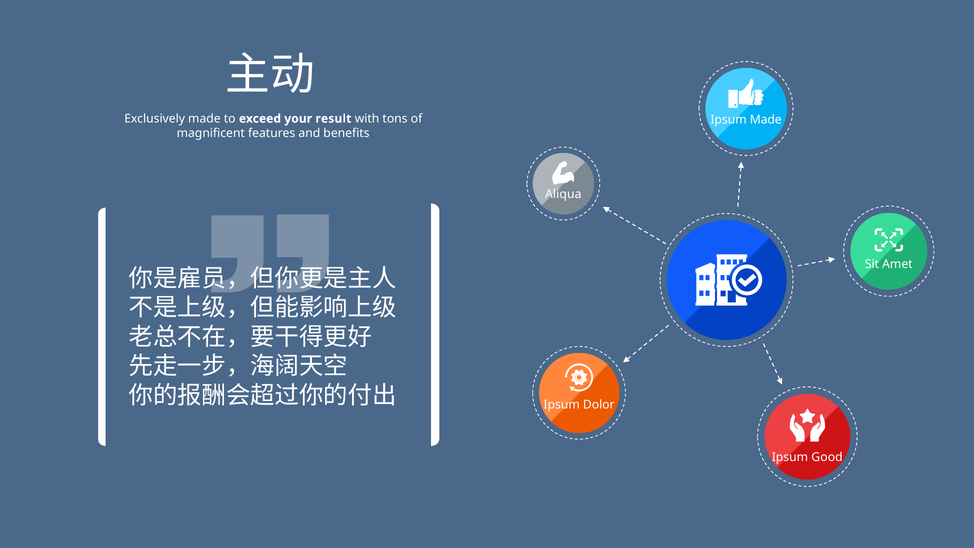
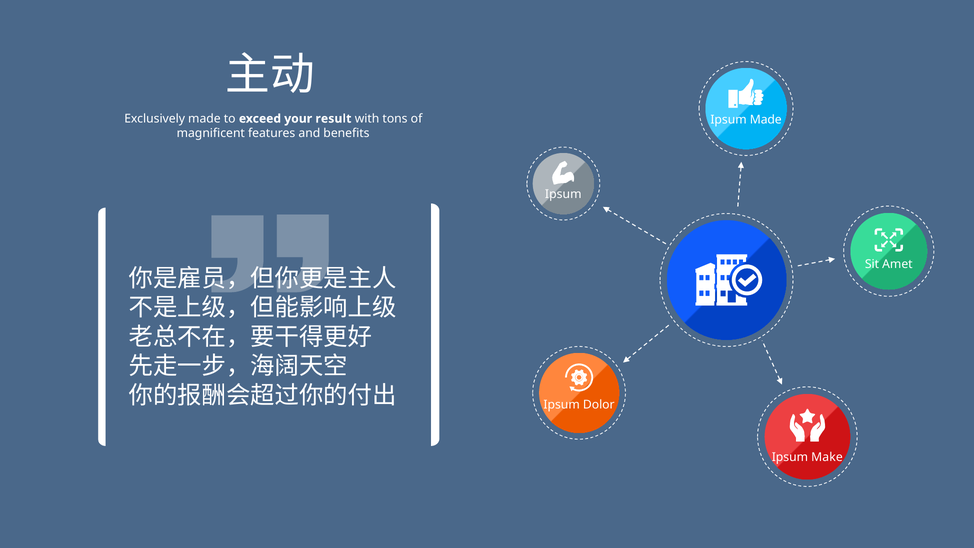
Aliqua: Aliqua -> Ipsum (563, 194)
Good: Good -> Make (827, 457)
